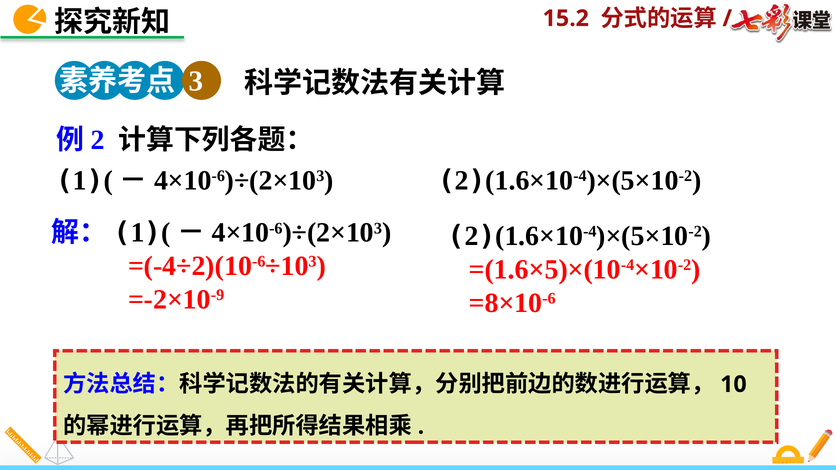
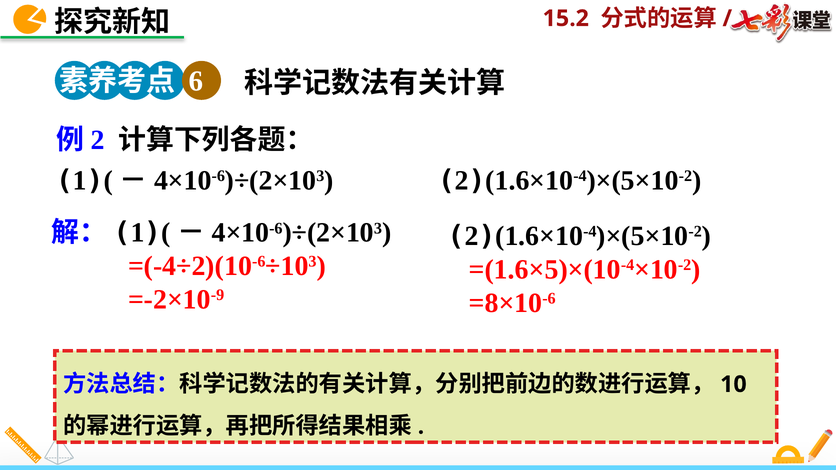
3: 3 -> 6 (196, 81)
